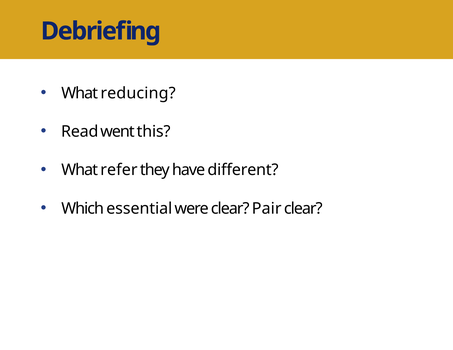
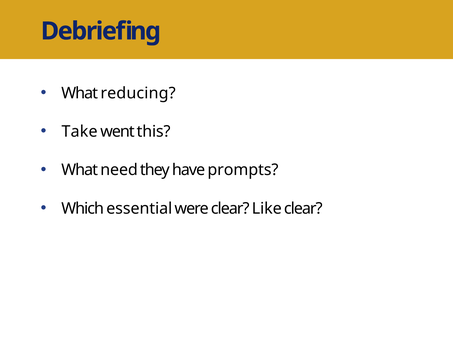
Read: Read -> Take (80, 132)
refer: refer -> need (119, 170)
different: different -> prompts (243, 170)
Pair: Pair -> Like (267, 208)
